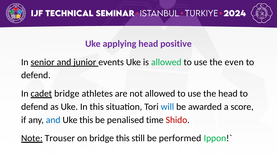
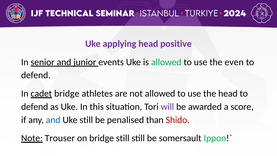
will colour: blue -> purple (167, 107)
Uke this: this -> still (86, 120)
time: time -> than (155, 120)
bridge this: this -> still (123, 138)
performed: performed -> somersault (180, 138)
